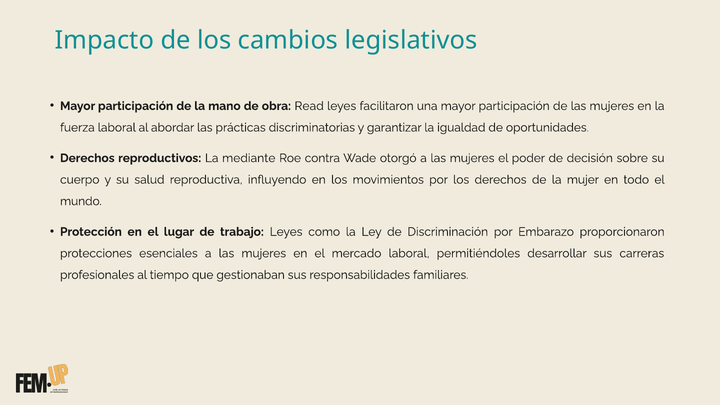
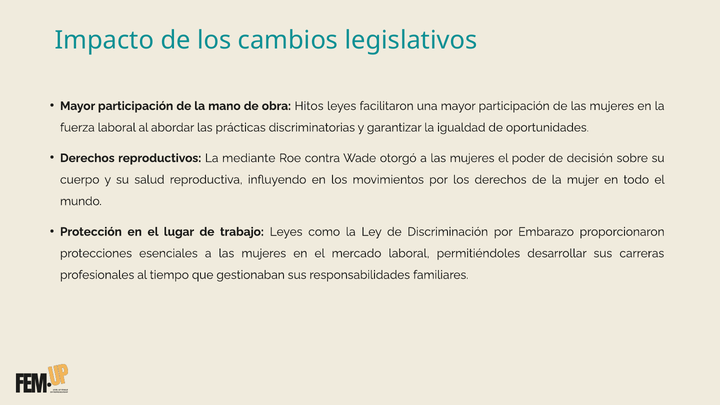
Read: Read -> Hitos (309, 106)
